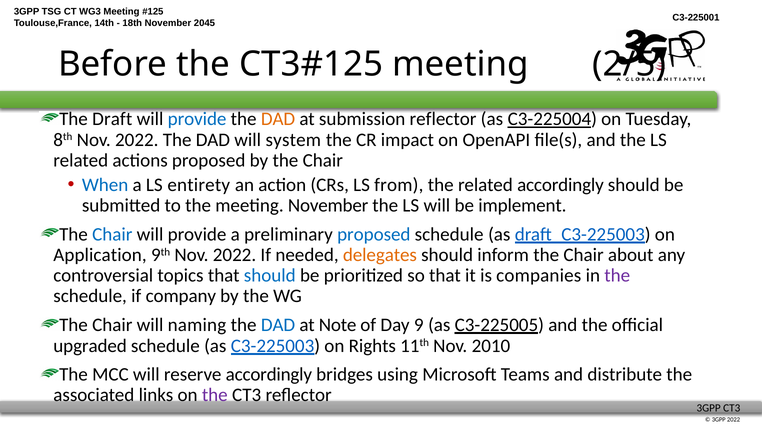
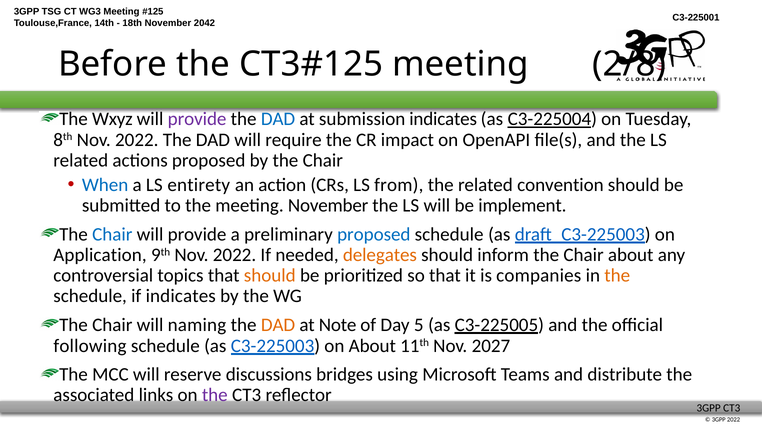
2045: 2045 -> 2042 (204, 23)
2/5: 2/5 -> 2/8 (629, 64)
Draft: Draft -> Wxyz (112, 119)
provide colour: blue -> purple (197, 119)
DAD colour: orange -> blue (278, 119)
submission reflector: reflector -> indicates (443, 119)
system: system -> require (293, 140)
related accordingly: accordingly -> convention (560, 185)
should colour: blue -> orange (270, 275)
the colour: purple -> orange (617, 275)
if company: company -> indicates (181, 296)
DAD colour: blue -> orange (278, 325)
9: 9 -> 5 (419, 325)
upgraded: upgraded -> following (90, 346)
on Rights: Rights -> About (372, 346)
2010: 2010 -> 2027 (491, 346)
reserve accordingly: accordingly -> discussions (269, 374)
